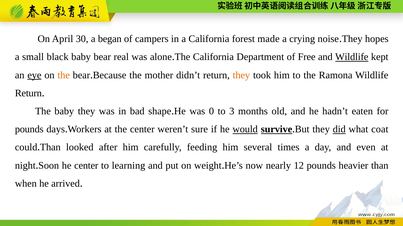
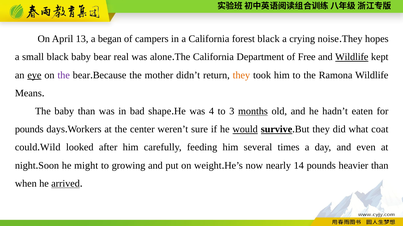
30: 30 -> 13 (82, 39)
forest made: made -> black (269, 39)
the colour: orange -> purple (64, 75)
Return: Return -> Means (28, 93)
baby they: they -> than (87, 112)
0: 0 -> 4 (211, 112)
months underline: none -> present (253, 112)
did underline: present -> none (339, 130)
Than: Than -> Wild (50, 148)
he center: center -> might (86, 166)
learning: learning -> growing (129, 166)
12: 12 -> 14 (299, 166)
arrived underline: none -> present (66, 184)
